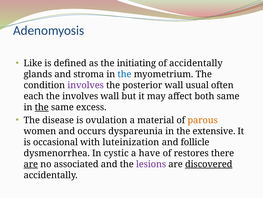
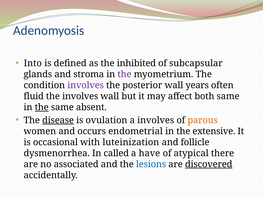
Like: Like -> Into (33, 63)
initiating: initiating -> inhibited (136, 63)
of accidentally: accidentally -> subcapsular (196, 63)
the colour: blue -> purple (124, 74)
usual: usual -> years (197, 85)
each: each -> fluid (34, 96)
excess: excess -> absent (91, 107)
disease underline: none -> present (58, 120)
a material: material -> involves (156, 120)
dyspareunia: dyspareunia -> endometrial (136, 131)
cystic: cystic -> called (116, 153)
restores: restores -> atypical (191, 153)
are underline: present -> none (31, 164)
lesions colour: purple -> blue (151, 164)
